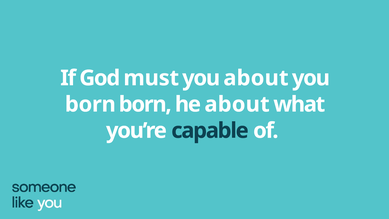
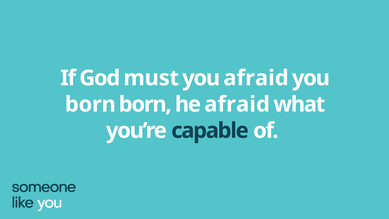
you about: about -> afraid (256, 78)
he about: about -> afraid (237, 104)
